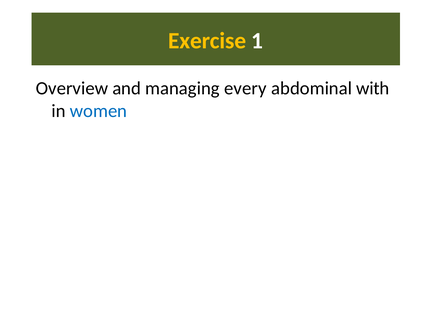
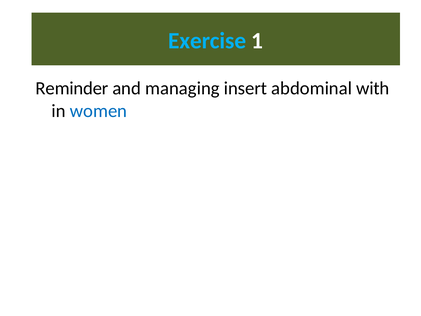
Exercise colour: yellow -> light blue (207, 41)
Overview: Overview -> Reminder (72, 88)
every: every -> insert (246, 88)
